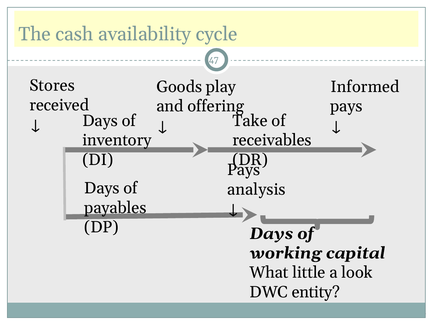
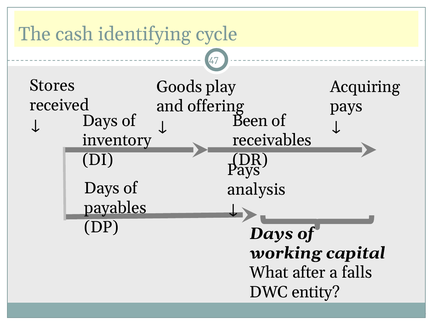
availability: availability -> identifying (145, 34)
Informed: Informed -> Acquiring (365, 87)
Take: Take -> Been (250, 121)
little: little -> after (309, 272)
look: look -> falls (357, 272)
